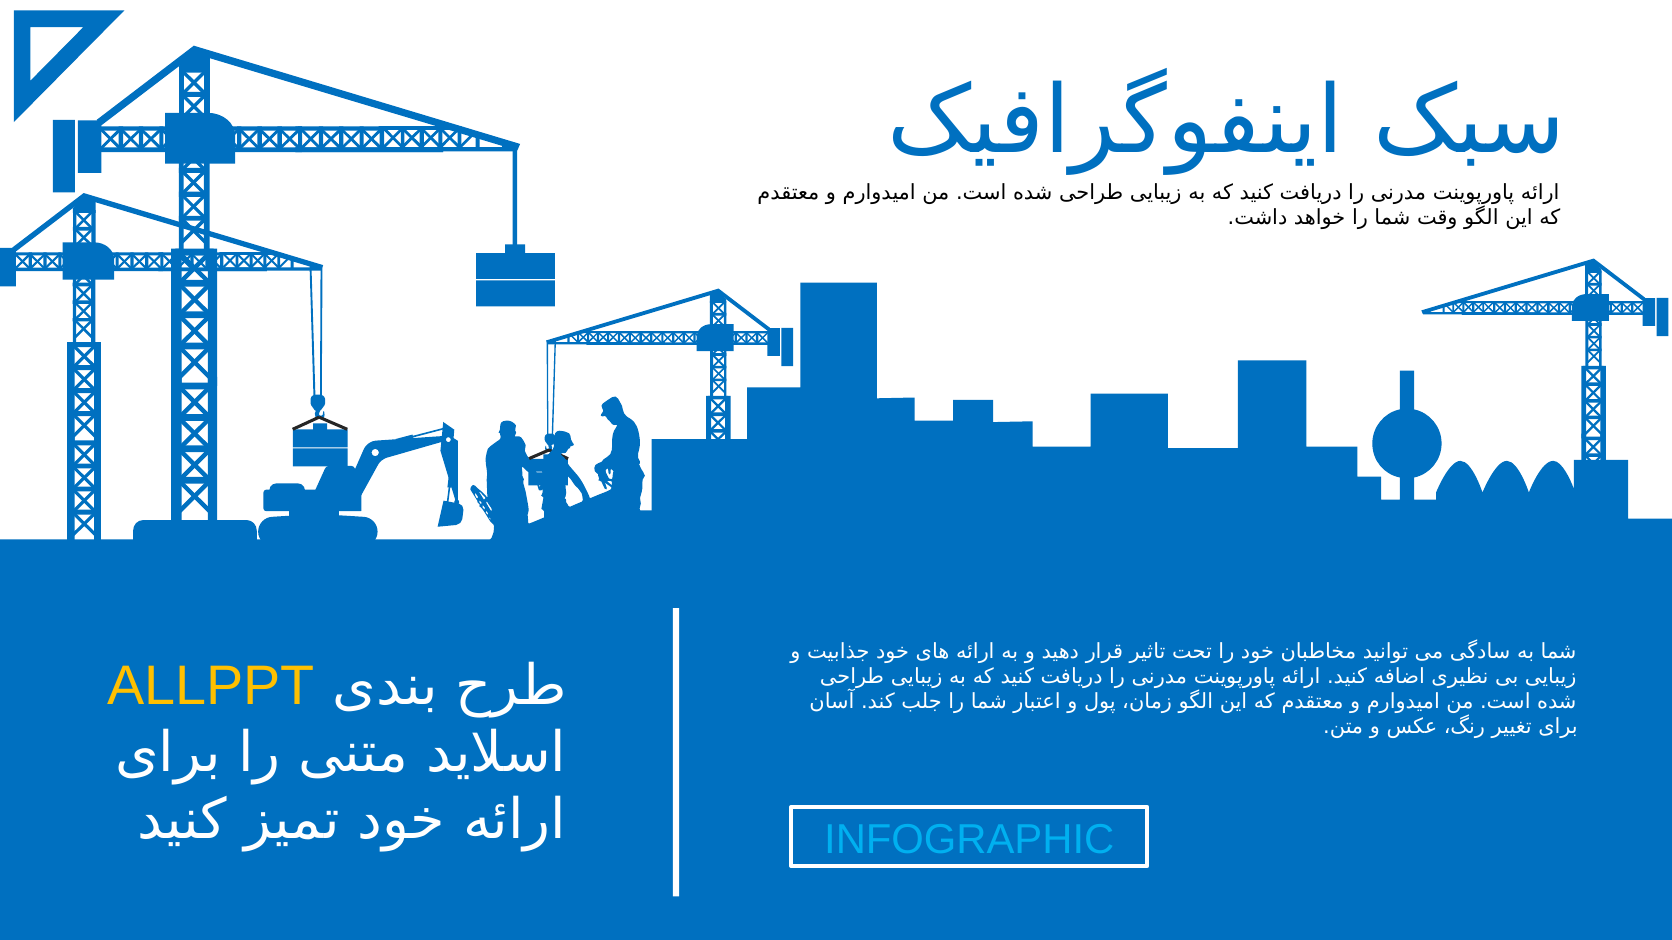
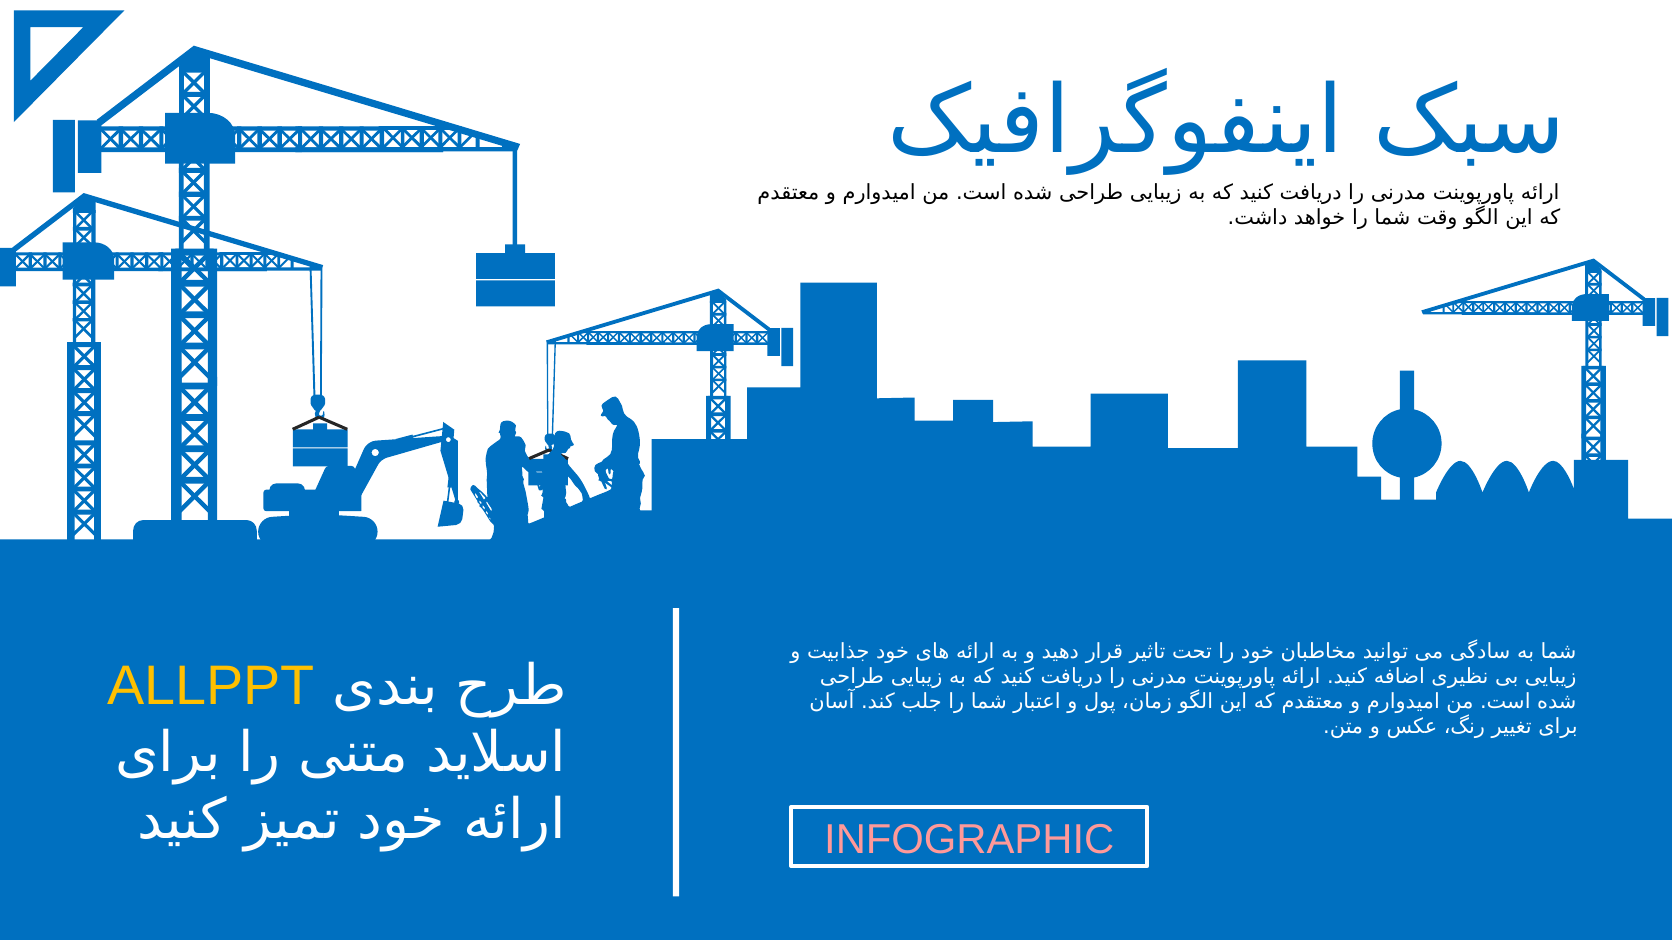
INFOGRAPHIC colour: light blue -> pink (969, 840)
